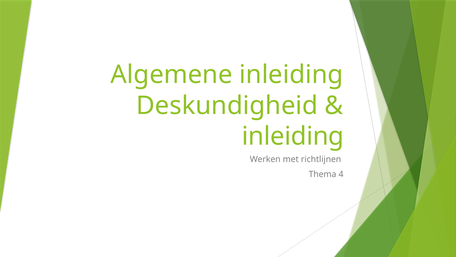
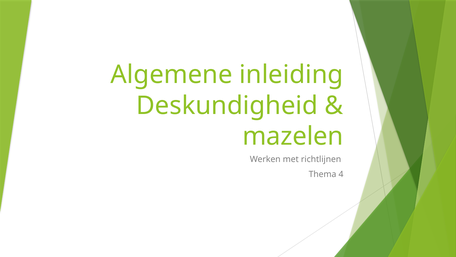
inleiding: inleiding -> mazelen (293, 136)
